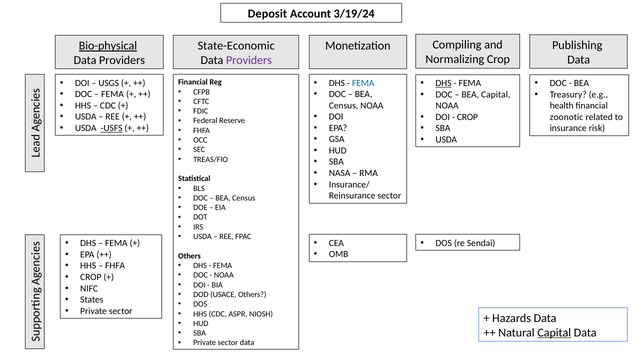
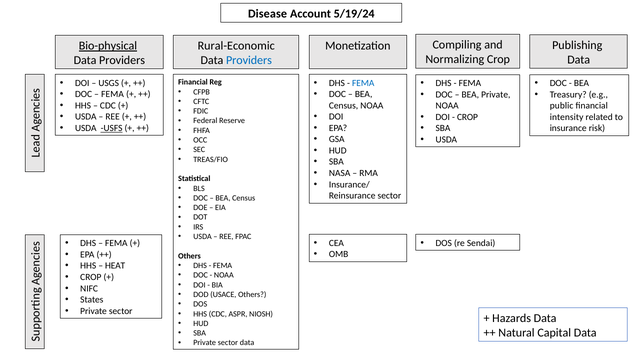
Deposit: Deposit -> Disease (268, 14)
3/19/24: 3/19/24 -> 5/19/24 (354, 14)
State-Economic: State-Economic -> Rural-Economic (236, 46)
Providers colour: purple -> blue (249, 60)
DHS underline: present -> none (444, 83)
BEA Capital: Capital -> Private (496, 95)
health: health -> public (562, 106)
zoonotic: zoonotic -> intensity (567, 117)
FHFA: FHFA -> HEAT (115, 266)
Capital underline: present -> none (554, 333)
